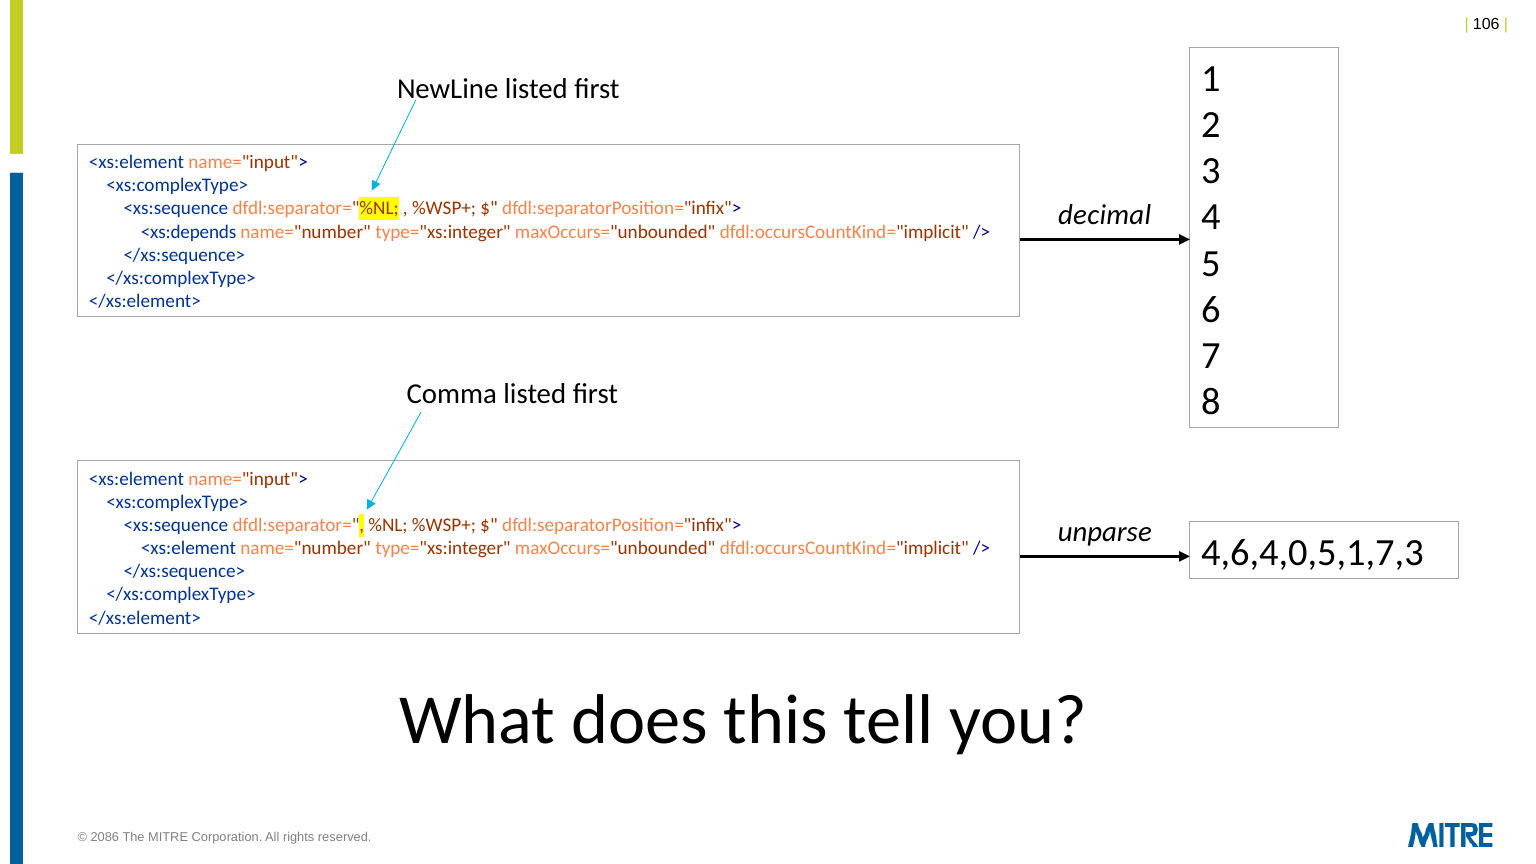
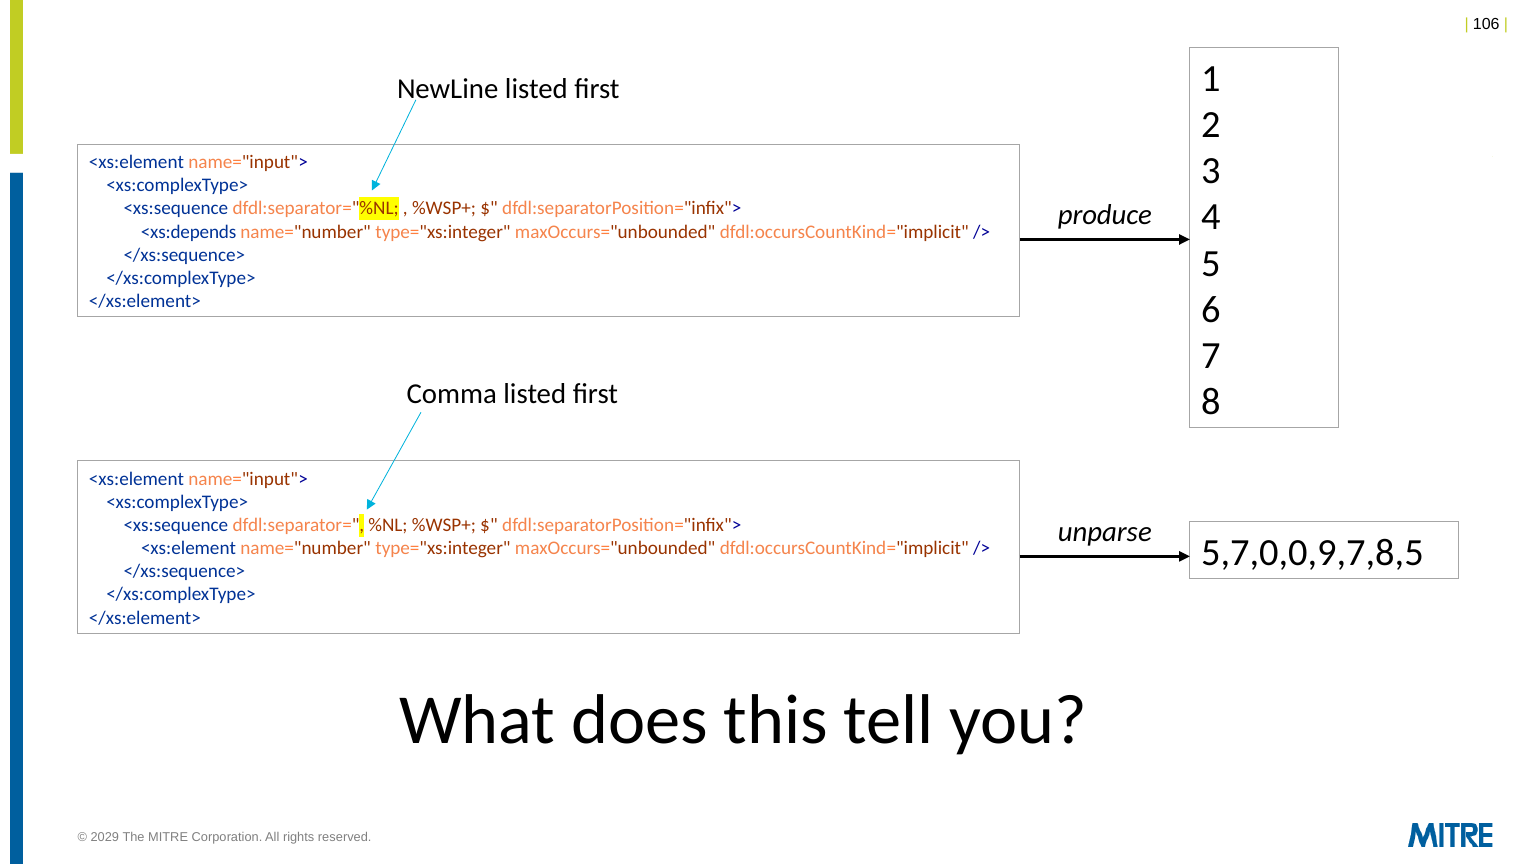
decimal: decimal -> produce (1105, 215)
4,6,4,0,5,1,7,3: 4,6,4,0,5,1,7,3 -> 5,7,0,0,9,7,8,5 (1312, 553)
2086: 2086 -> 2029 (105, 838)
